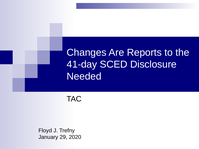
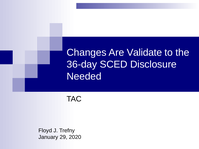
Reports: Reports -> Validate (144, 53)
41-day: 41-day -> 36-day (82, 65)
